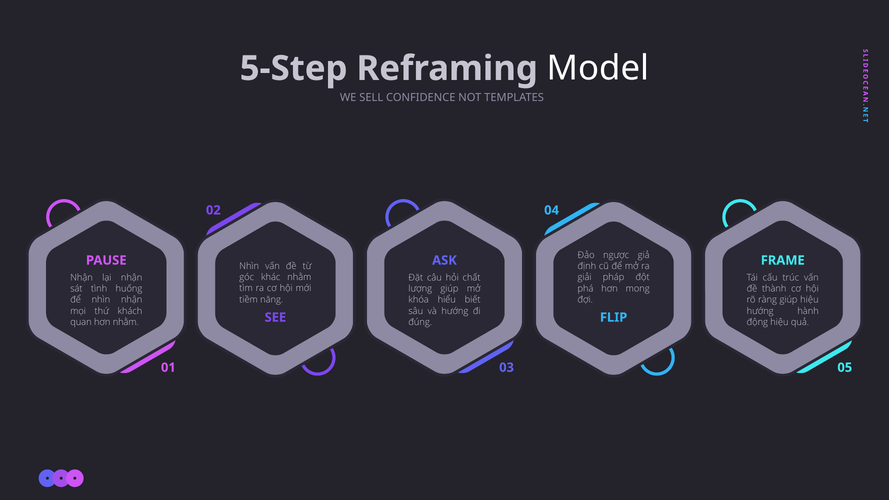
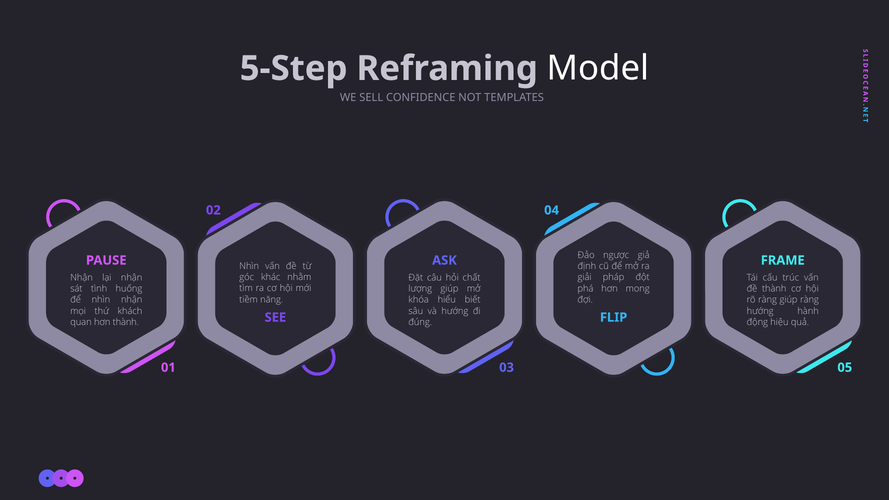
giúp hiệu: hiệu -> ràng (810, 300)
hơn nhằm: nhằm -> thành (126, 322)
